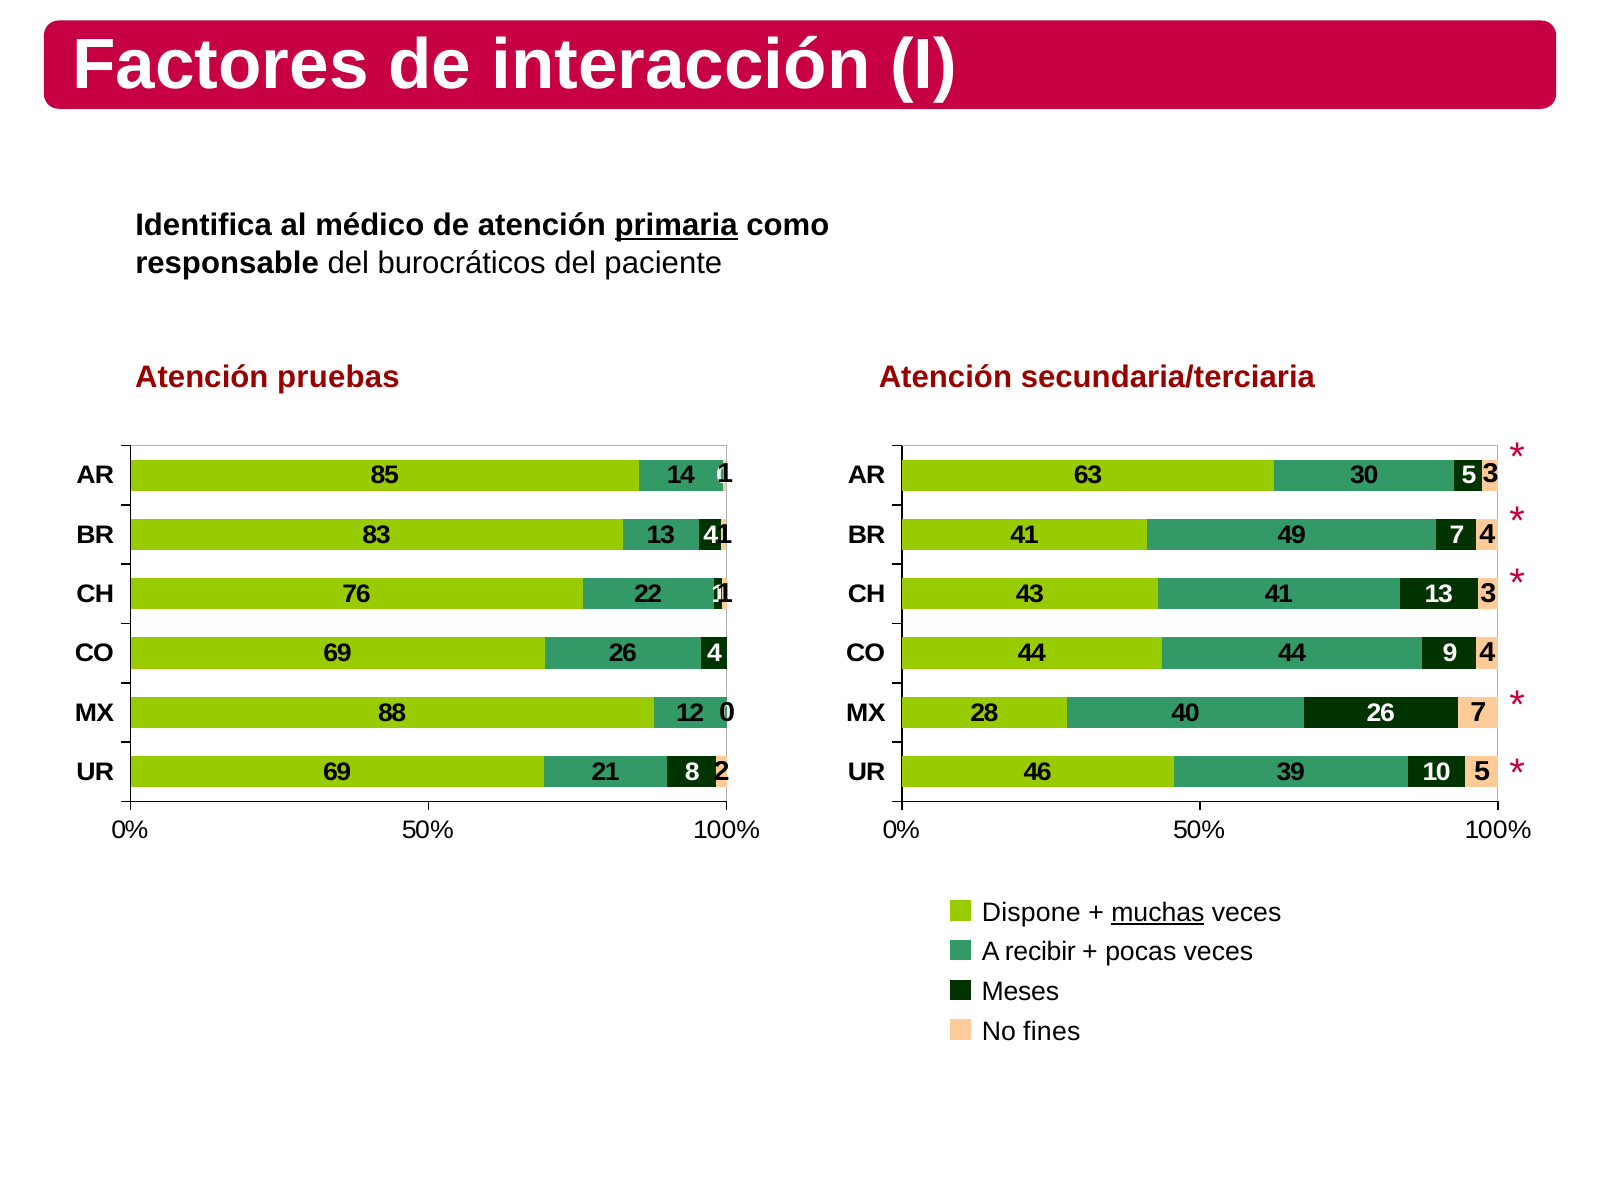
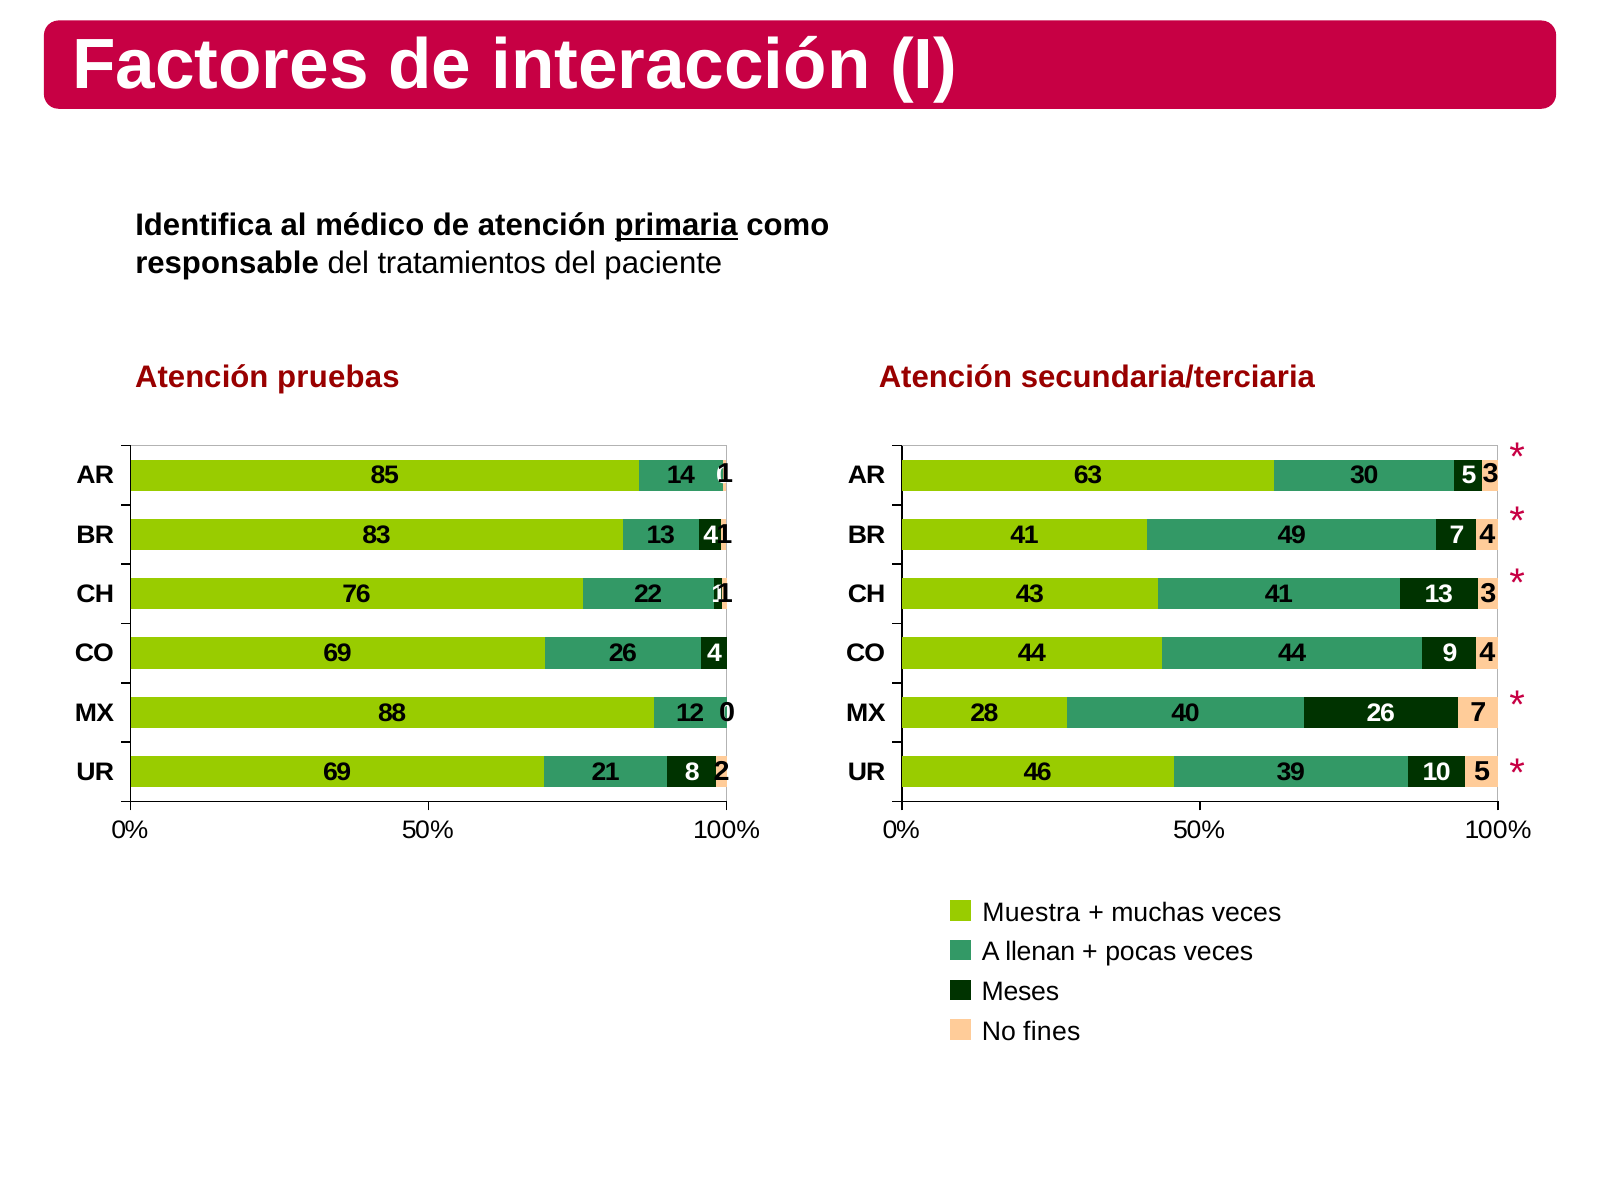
burocráticos: burocráticos -> tratamientos (462, 263)
Dispone: Dispone -> Muestra (1031, 912)
muchas underline: present -> none (1158, 912)
recibir: recibir -> llenan (1040, 952)
